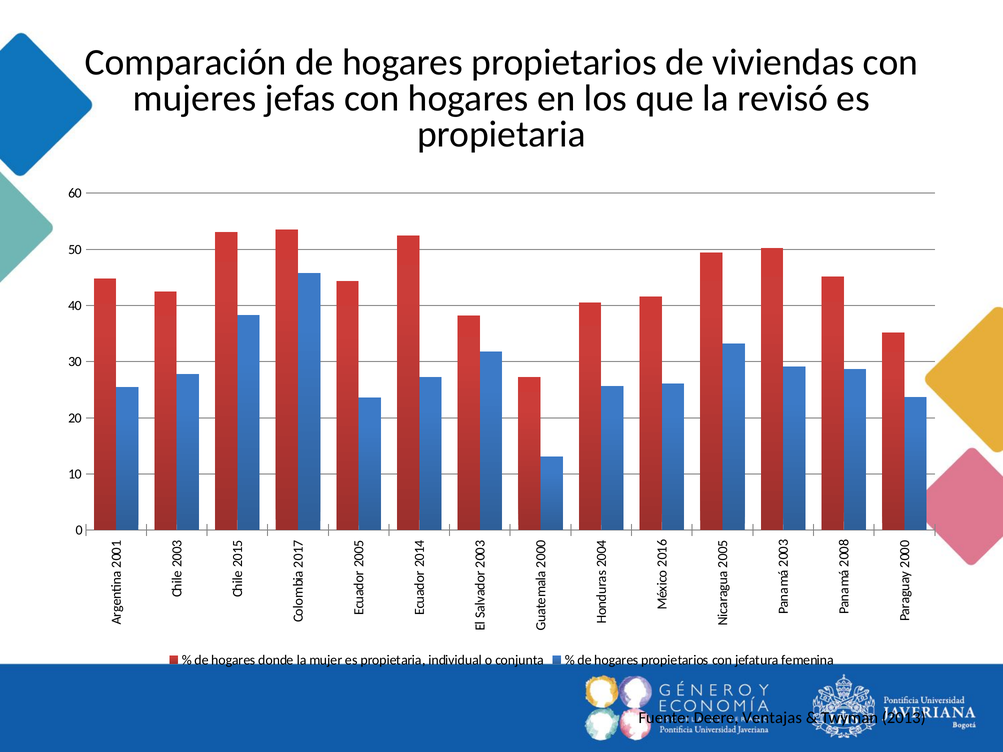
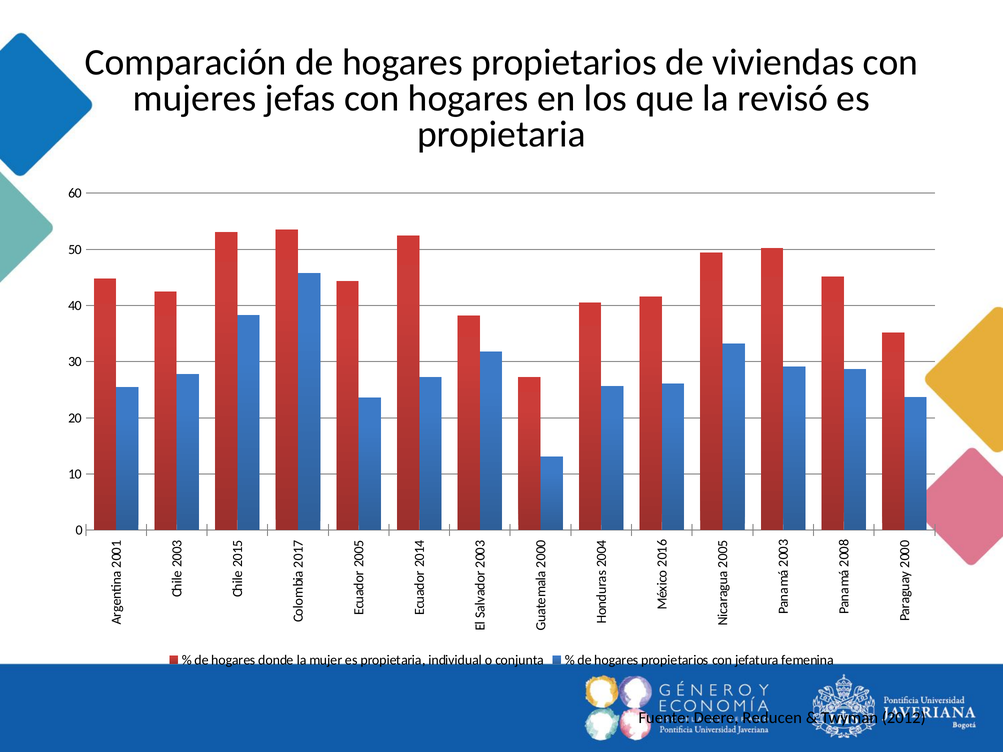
Ventajas: Ventajas -> Reducen (772, 718)
2013: 2013 -> 2012 (904, 718)
